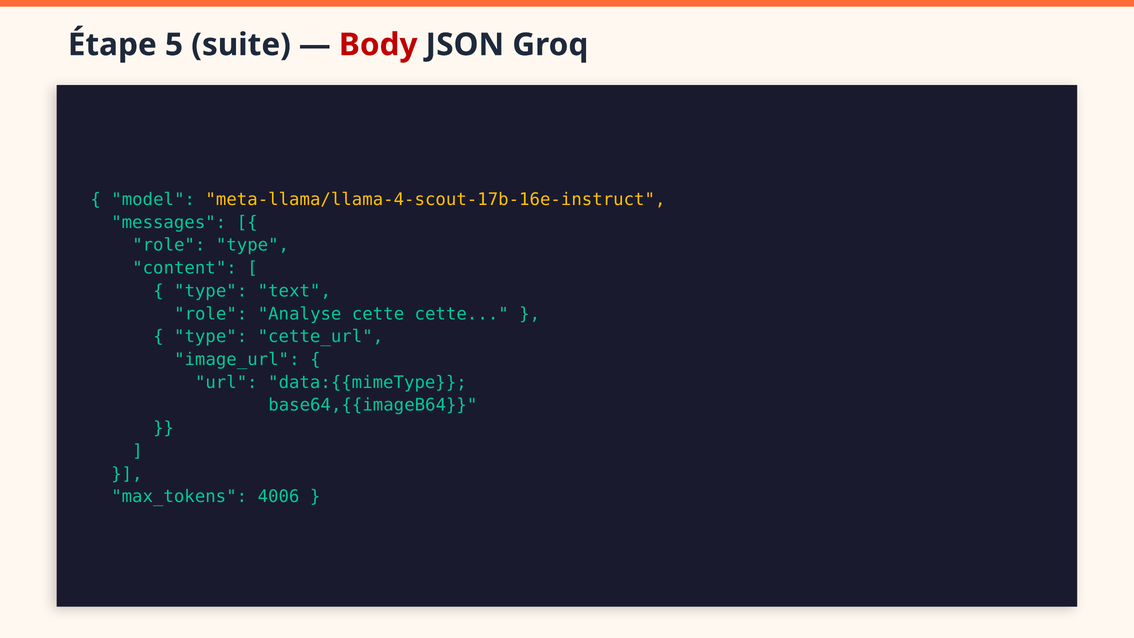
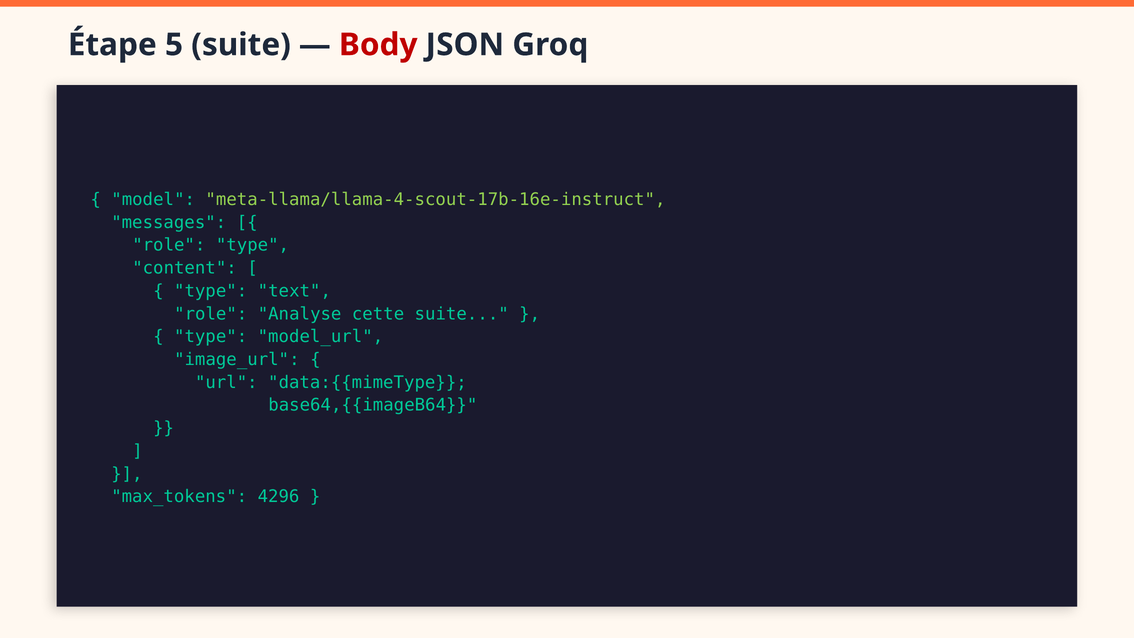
meta-llama/llama-4-scout-17b-16e-instruct colour: yellow -> light green (435, 199)
cette cette: cette -> suite (462, 314)
cette_url: cette_url -> model_url (320, 337)
4006: 4006 -> 4296 (279, 497)
